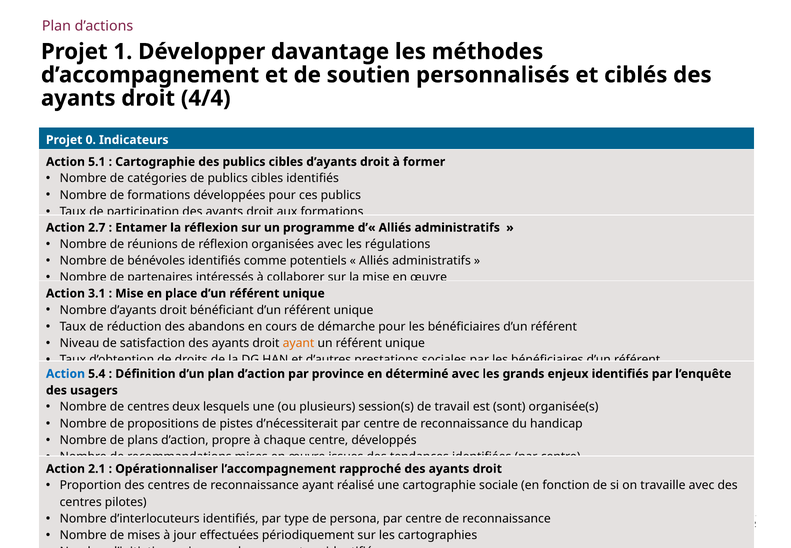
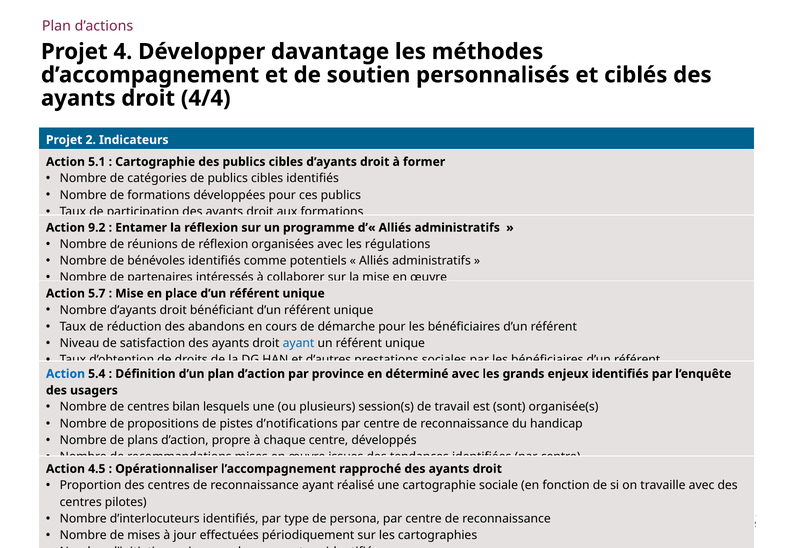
1: 1 -> 4 (123, 52)
0: 0 -> 2 (91, 140)
2.7: 2.7 -> 9.2 (97, 227)
3.1: 3.1 -> 5.7 (97, 293)
ayant colour: orange -> blue (299, 343)
deux: deux -> bilan (186, 407)
d’nécessiterait: d’nécessiterait -> d’notifications (297, 423)
2.1: 2.1 -> 4.5 (97, 469)
